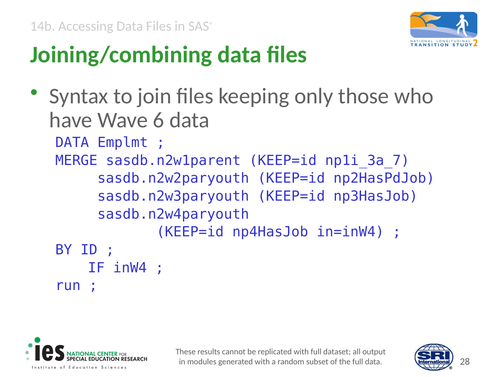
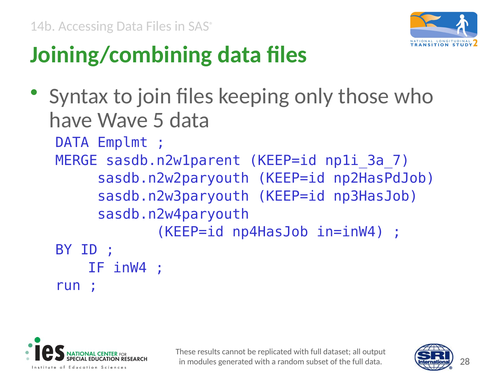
6: 6 -> 5 (159, 120)
